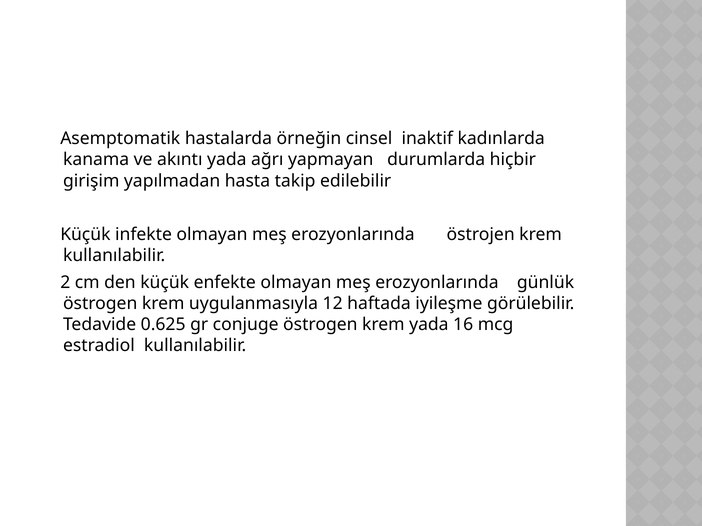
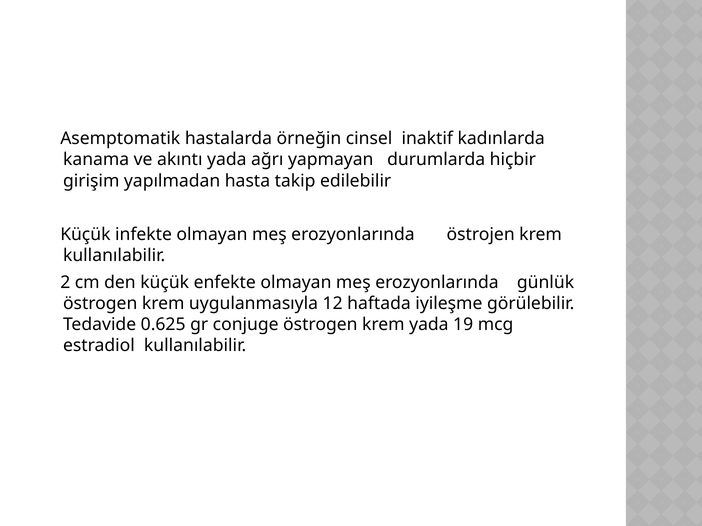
16: 16 -> 19 (463, 325)
